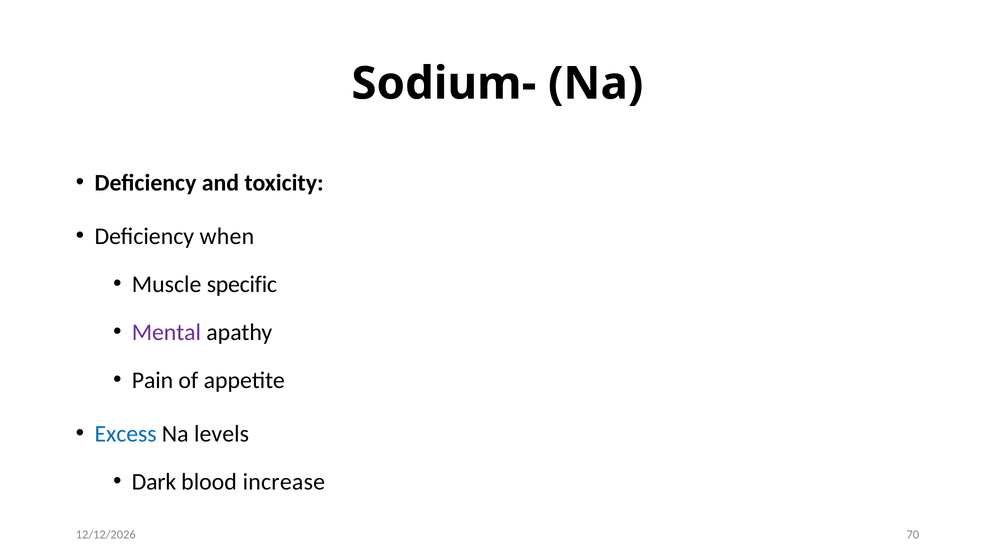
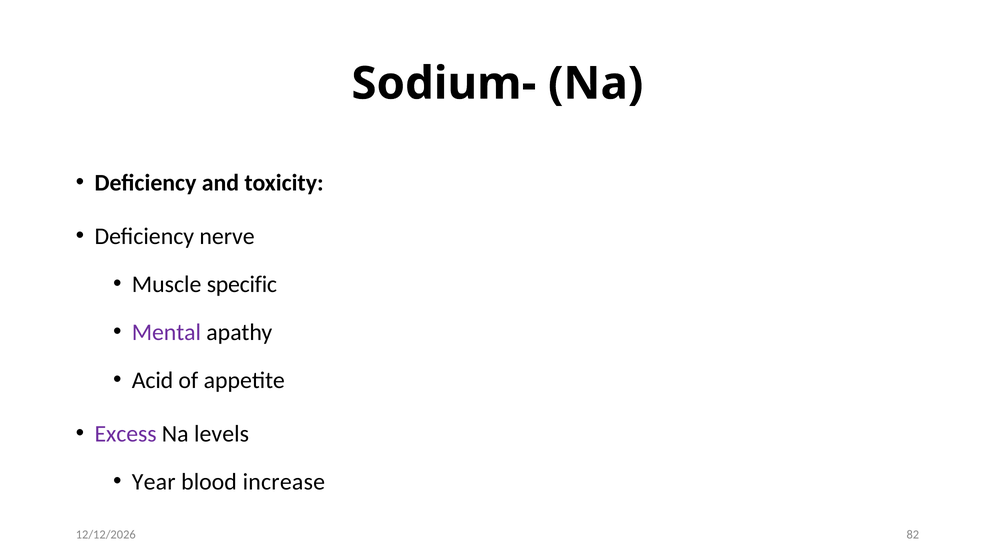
when: when -> nerve (227, 236)
Pain: Pain -> Acid (153, 380)
Excess colour: blue -> purple (126, 434)
Dark: Dark -> Year (154, 482)
70: 70 -> 82 (913, 534)
